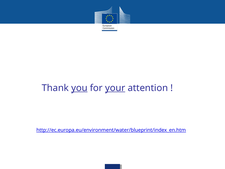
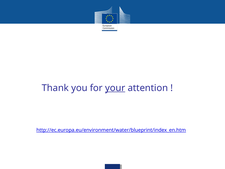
you underline: present -> none (79, 88)
